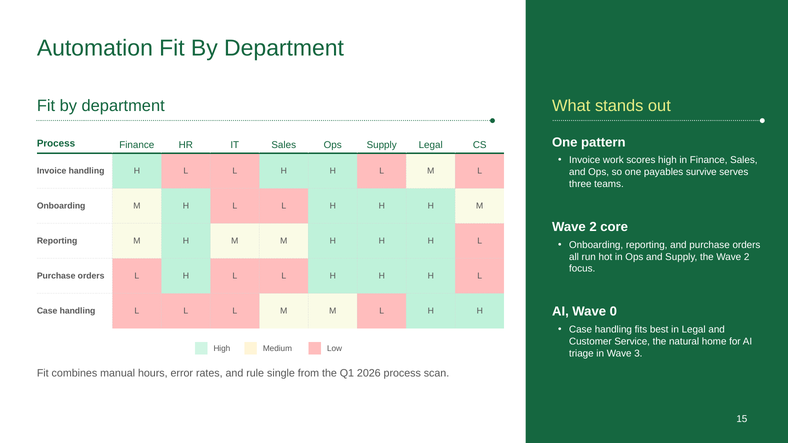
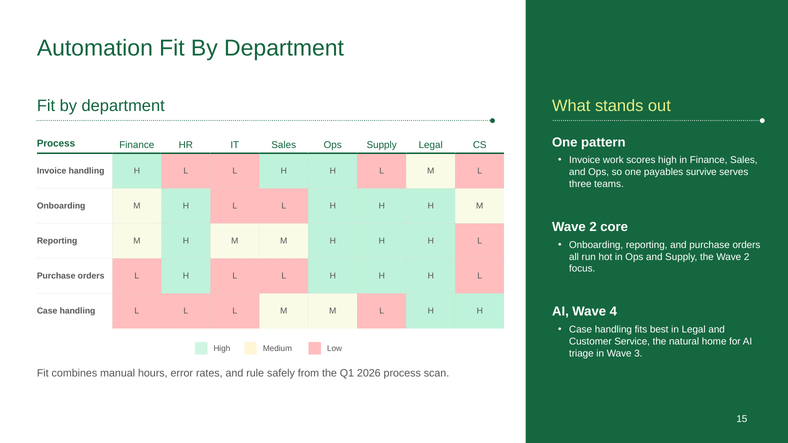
0: 0 -> 4 (613, 312)
single: single -> safely (281, 373)
